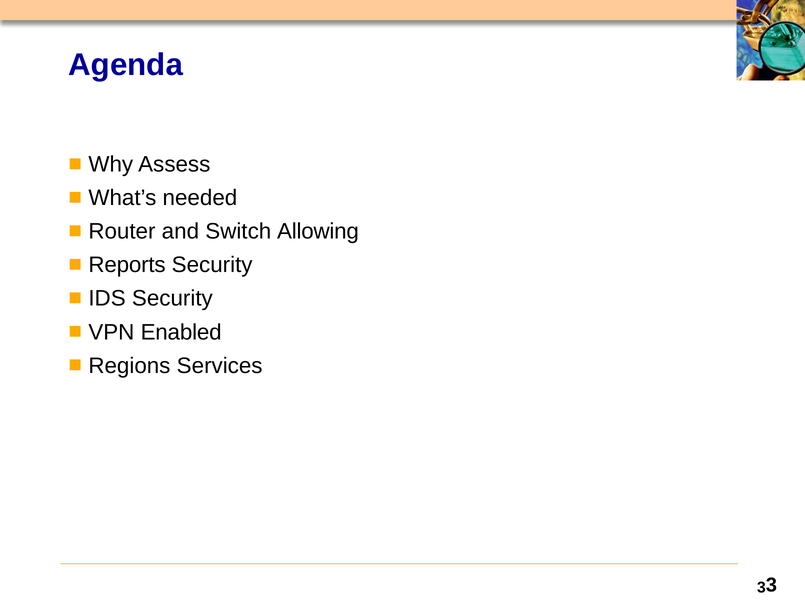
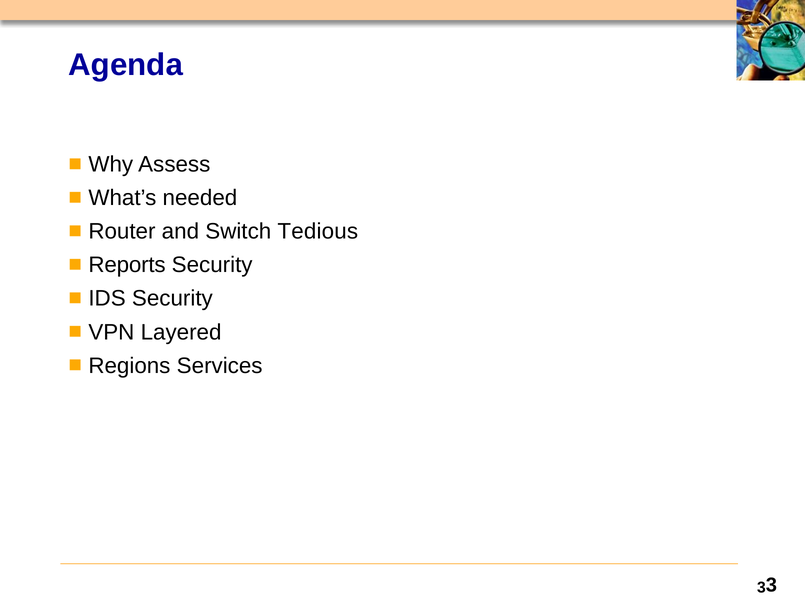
Allowing: Allowing -> Tedious (318, 231)
Enabled: Enabled -> Layered (181, 332)
